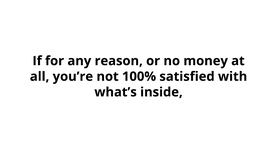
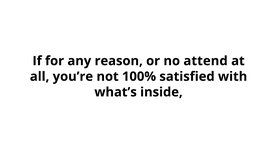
money: money -> attend (206, 61)
